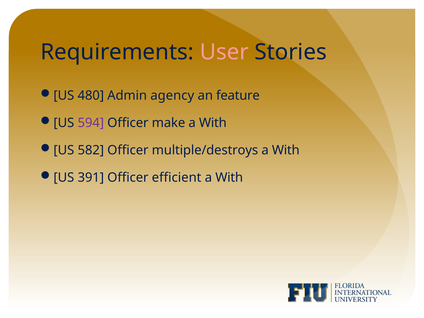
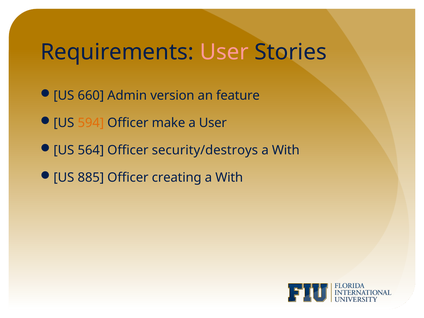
480: 480 -> 660 (91, 96)
agency: agency -> version (172, 96)
594 colour: purple -> orange (91, 123)
With: With -> User (213, 123)
582: 582 -> 564 (91, 150)
multiple/destroys: multiple/destroys -> security/destroys (205, 150)
391: 391 -> 885 (91, 178)
efficient: efficient -> creating (177, 178)
